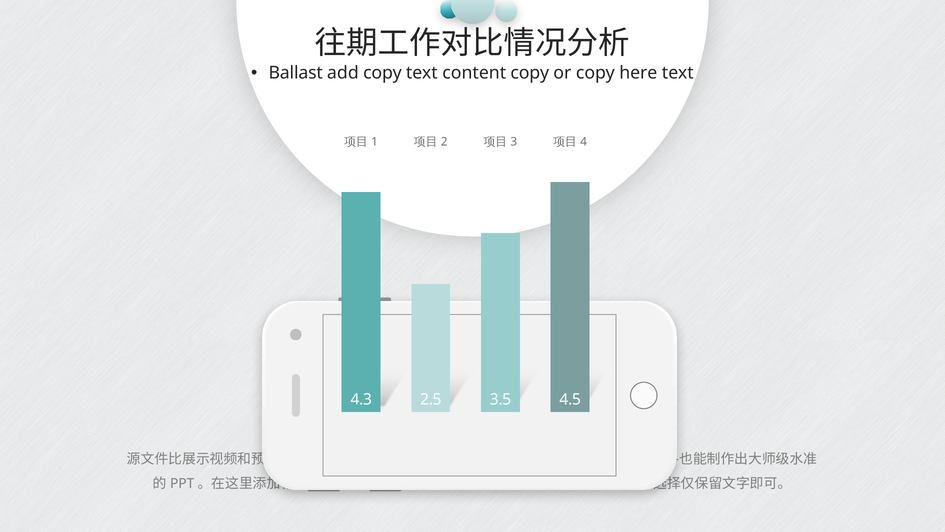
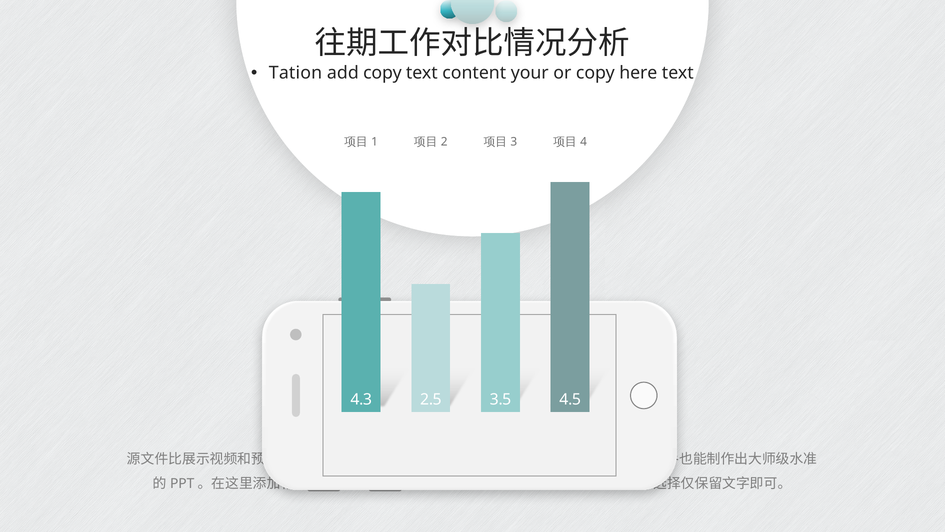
Ballast: Ballast -> Tation (296, 73)
content copy: copy -> your (530, 73)
